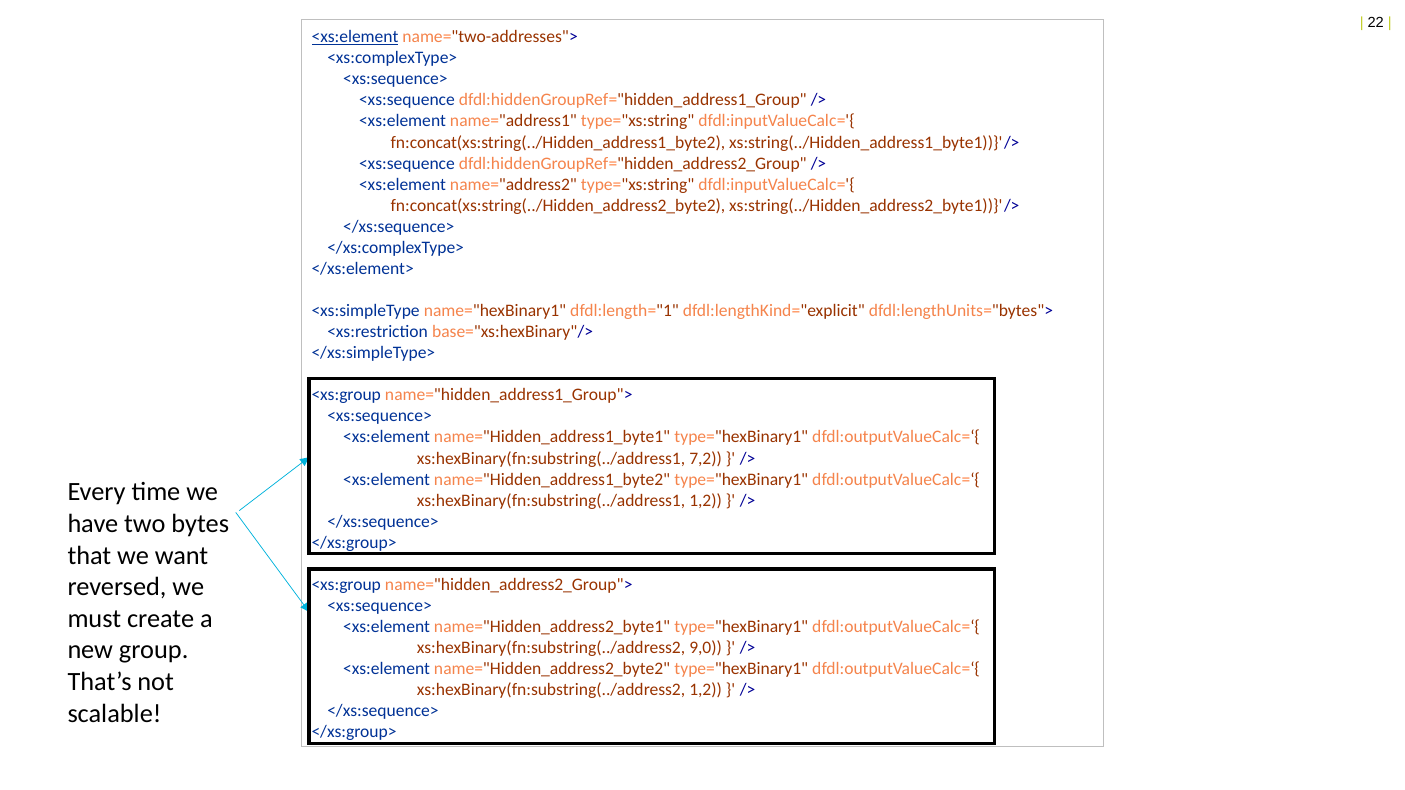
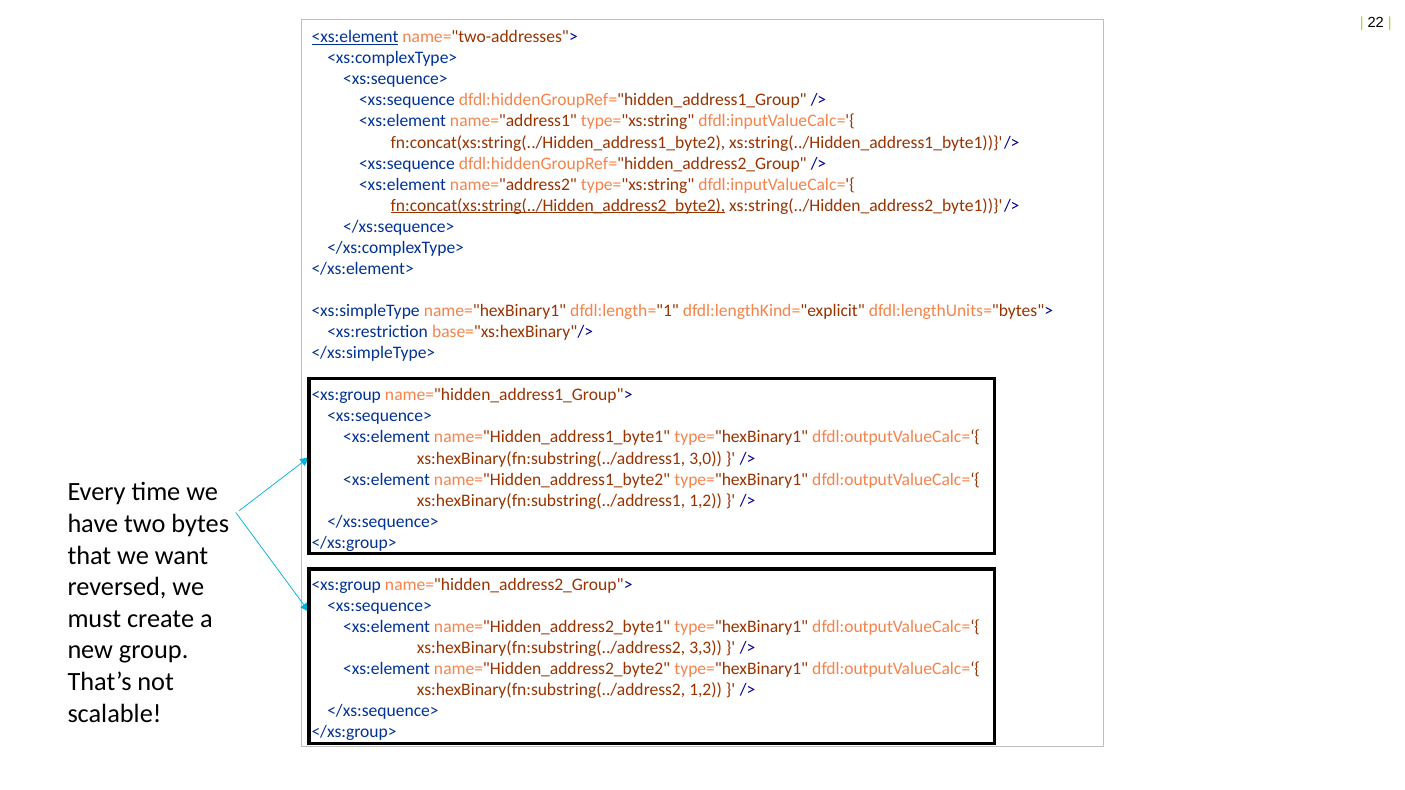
fn:concat(xs:string(../Hidden_address2_byte2 underline: none -> present (558, 205)
7,2: 7,2 -> 3,0 (706, 458)
9,0: 9,0 -> 3,3 (706, 648)
